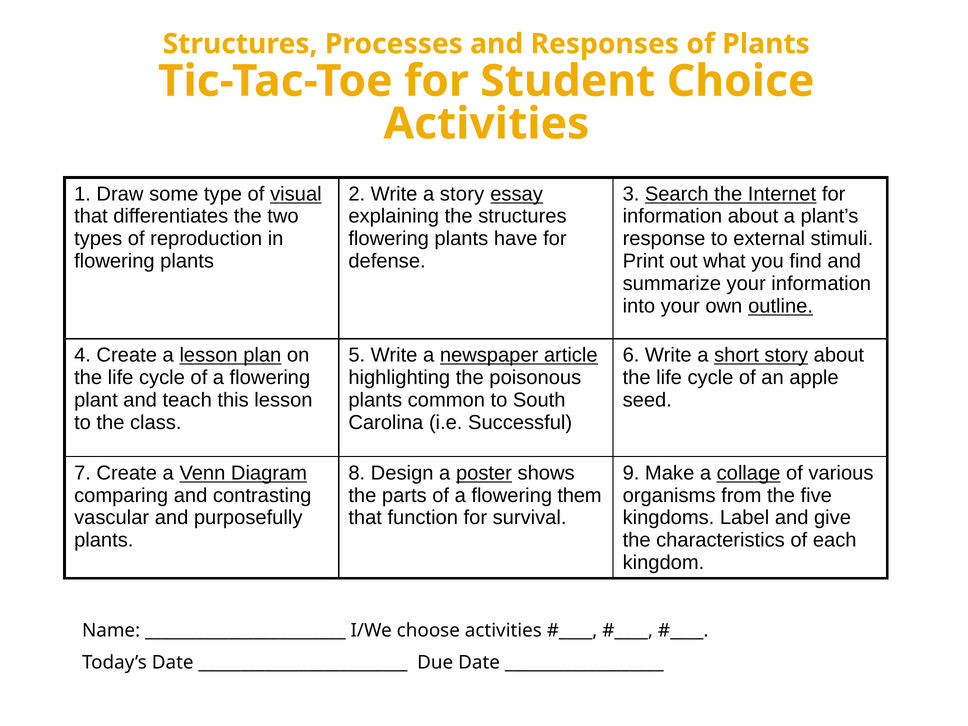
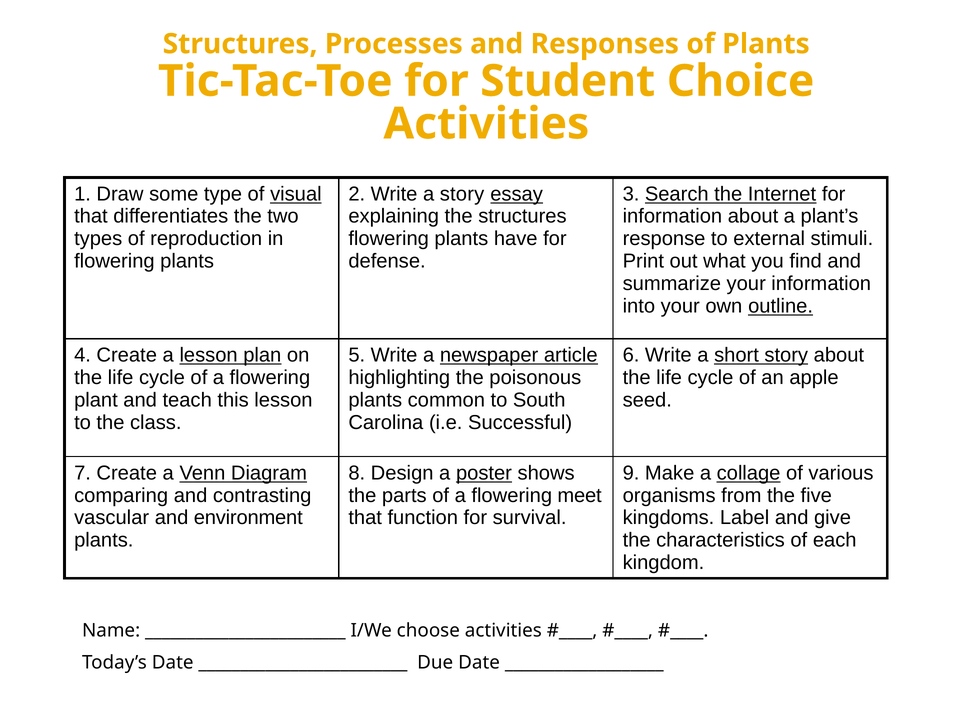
them: them -> meet (580, 495)
purposefully: purposefully -> environment (248, 518)
